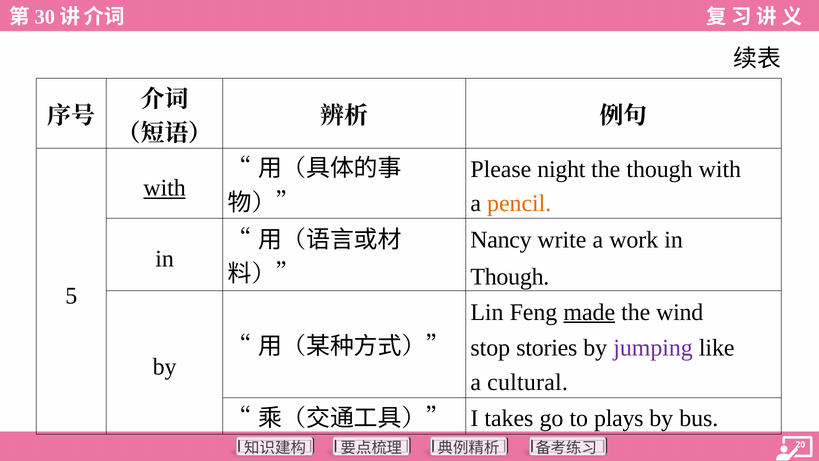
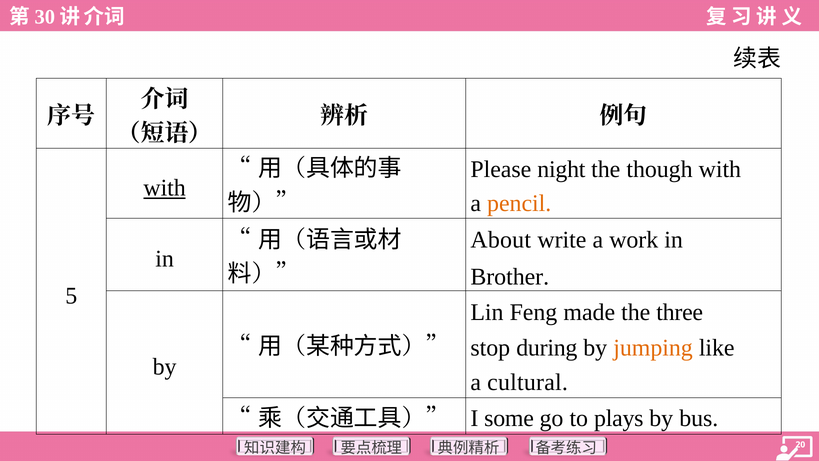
Nancy: Nancy -> About (501, 240)
Though: Though -> Brother (510, 277)
made underline: present -> none (589, 312)
wind: wind -> three (680, 312)
stories: stories -> during (547, 348)
jumping colour: purple -> orange (653, 348)
takes: takes -> some (509, 418)
